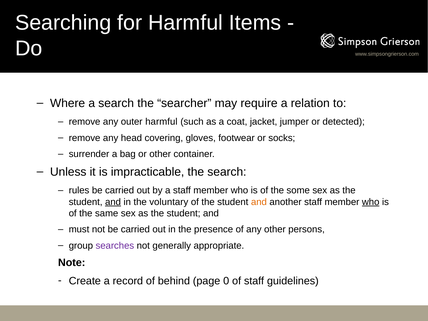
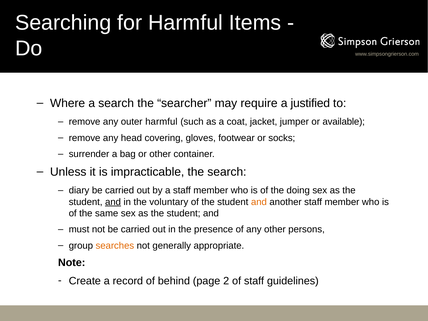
relation: relation -> justified (310, 103)
detected: detected -> available (344, 122)
rules: rules -> diary (79, 191)
some: some -> doing (298, 191)
who underline: present -> none (371, 202)
searches colour: purple -> orange (115, 246)
0: 0 -> 2 (226, 281)
